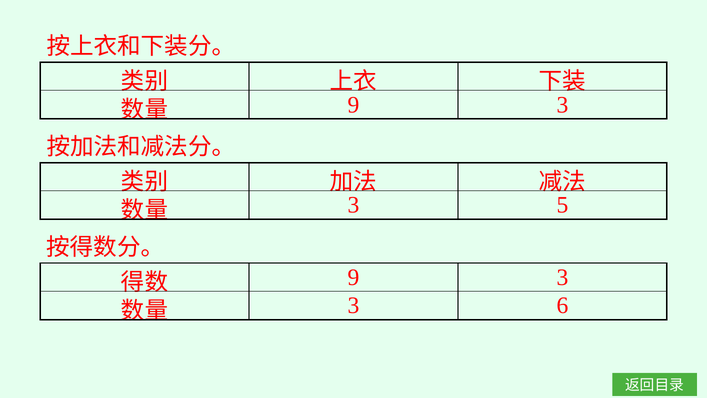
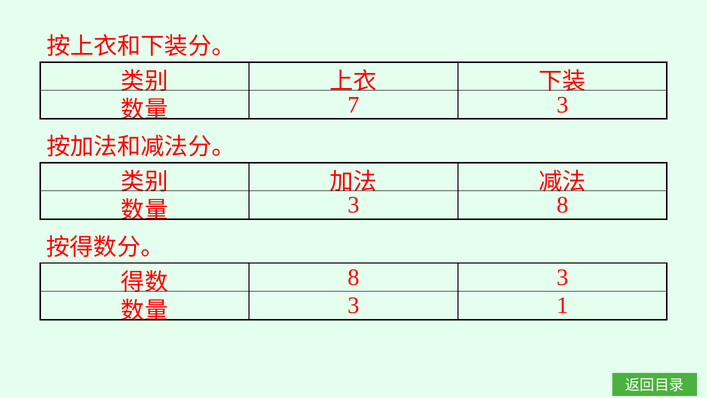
9: 9 -> 7 (354, 105)
3 5: 5 -> 8 (562, 205)
9: 9 -> 8 (354, 277)
6: 6 -> 1 (562, 305)
